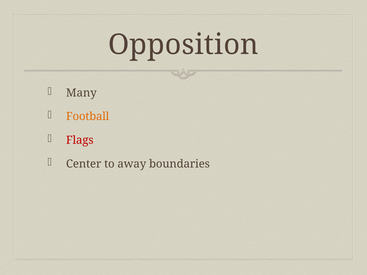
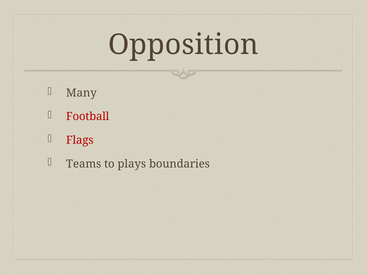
Football colour: orange -> red (88, 117)
Center: Center -> Teams (84, 164)
away: away -> plays (132, 164)
